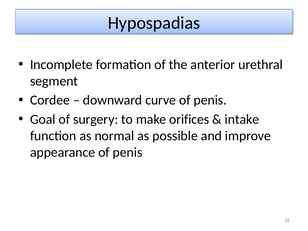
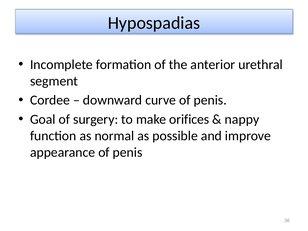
intake: intake -> nappy (242, 119)
